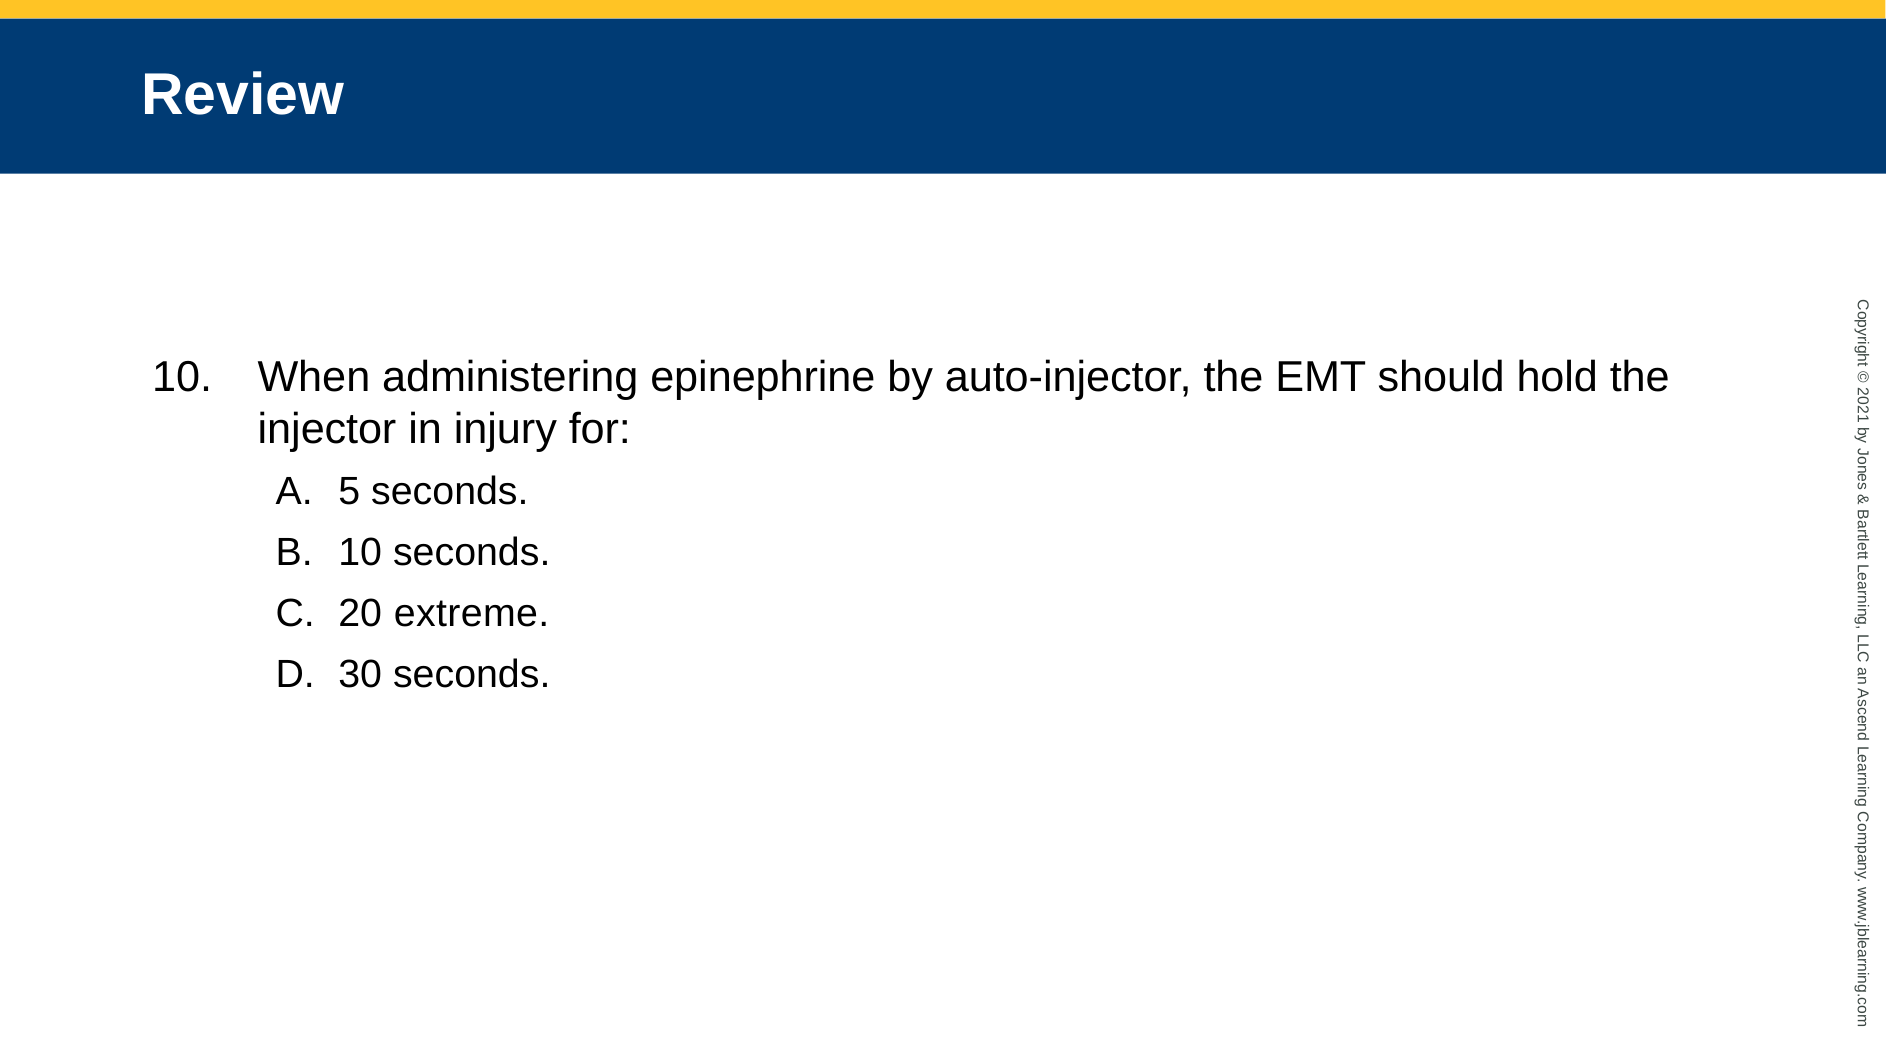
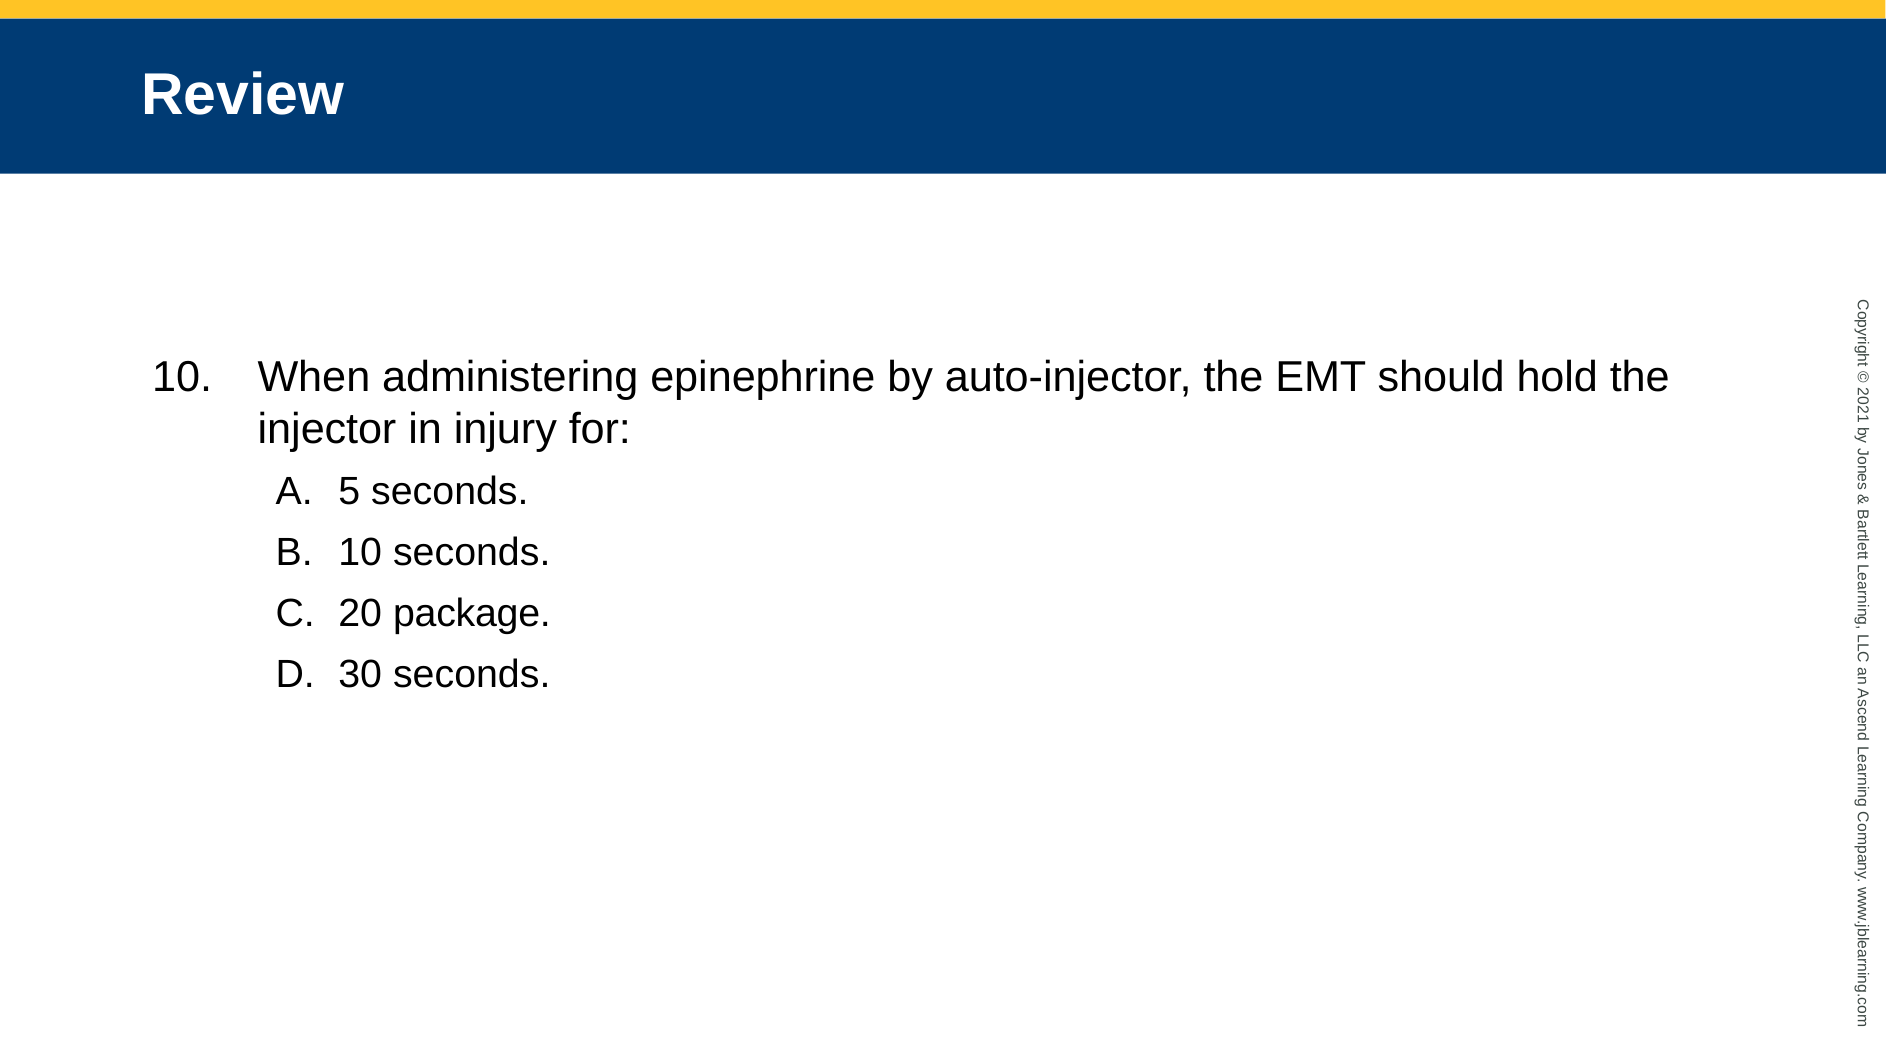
extreme: extreme -> package (472, 614)
